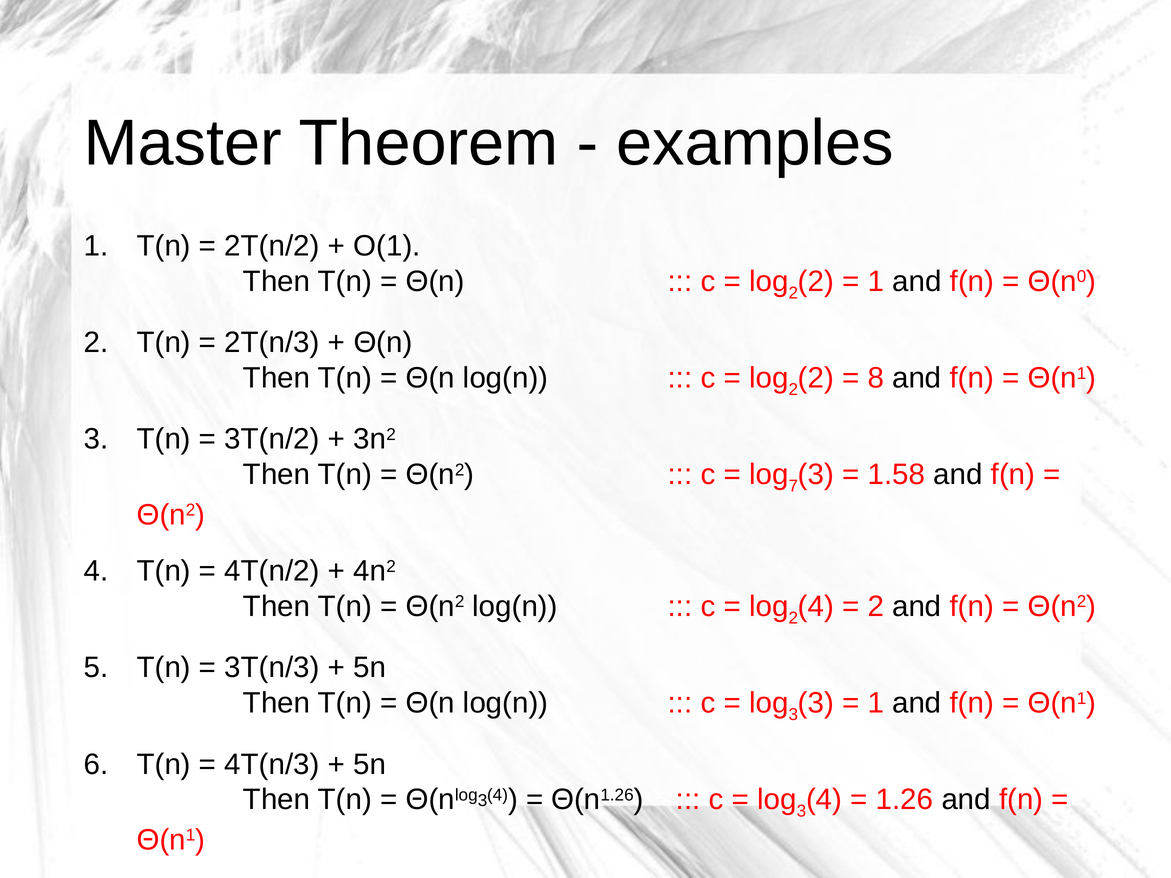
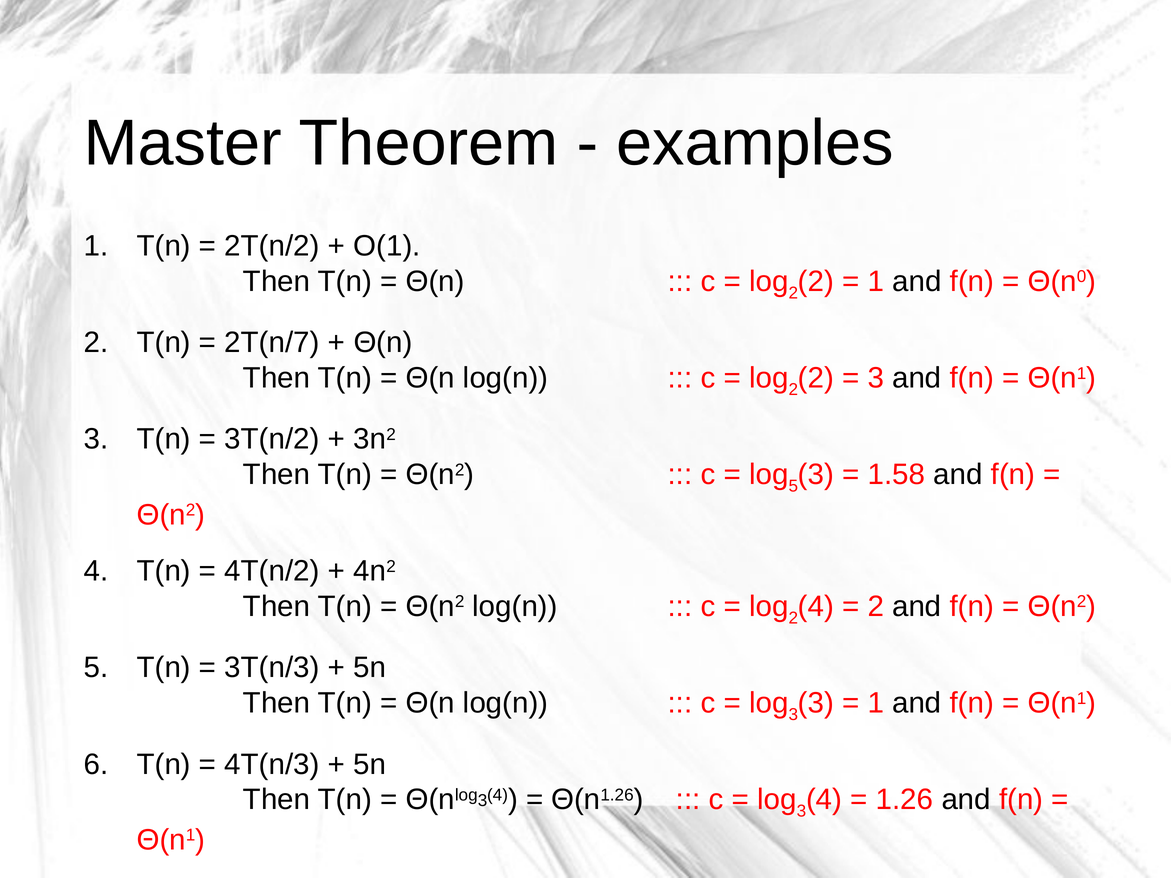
2T(n/3: 2T(n/3 -> 2T(n/7 (272, 343)
8: 8 -> 3 (876, 378)
7: 7 -> 5 (793, 486)
